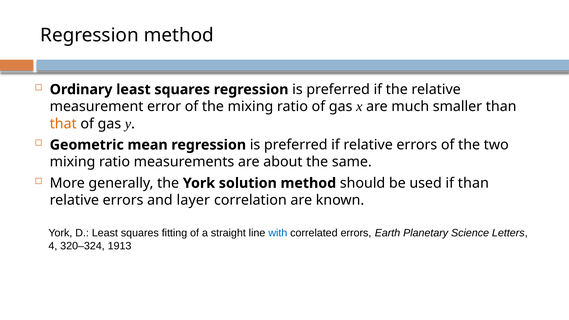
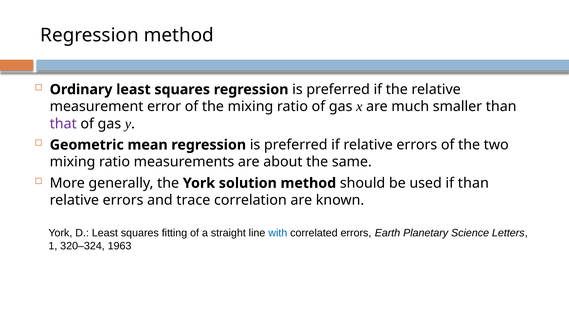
that colour: orange -> purple (63, 124)
layer: layer -> trace (193, 200)
4: 4 -> 1 (53, 246)
1913: 1913 -> 1963 (120, 246)
